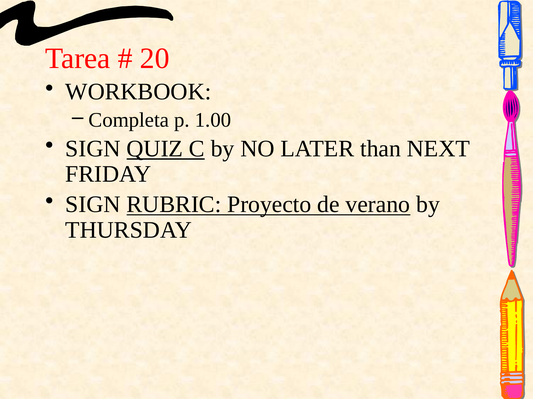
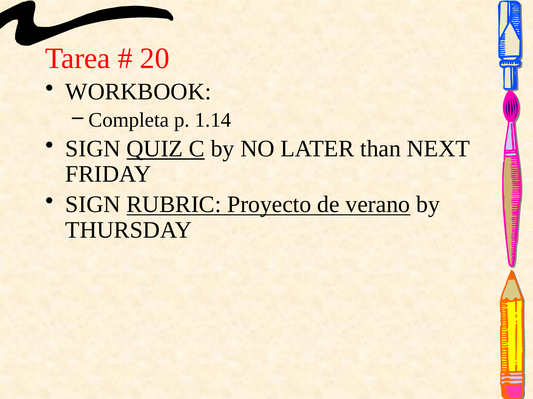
1.00: 1.00 -> 1.14 (213, 120)
